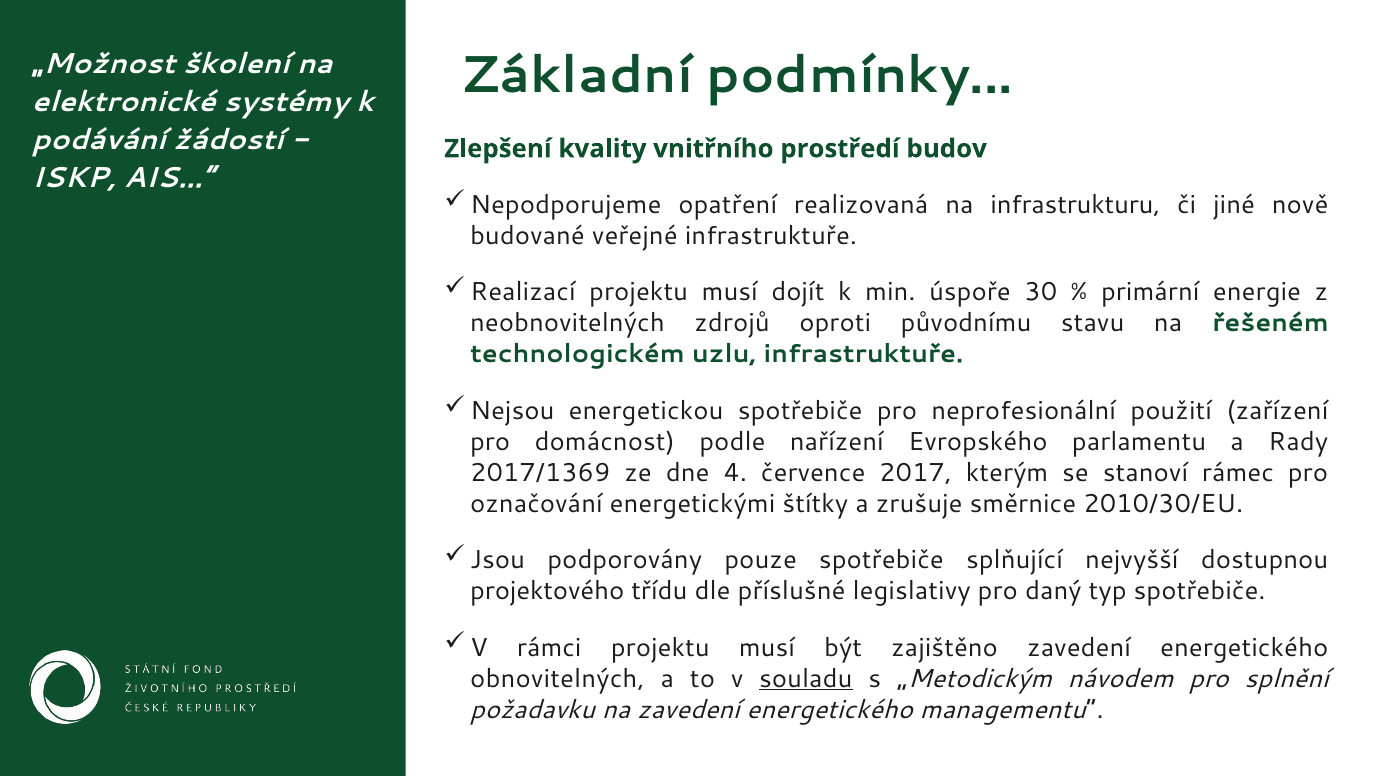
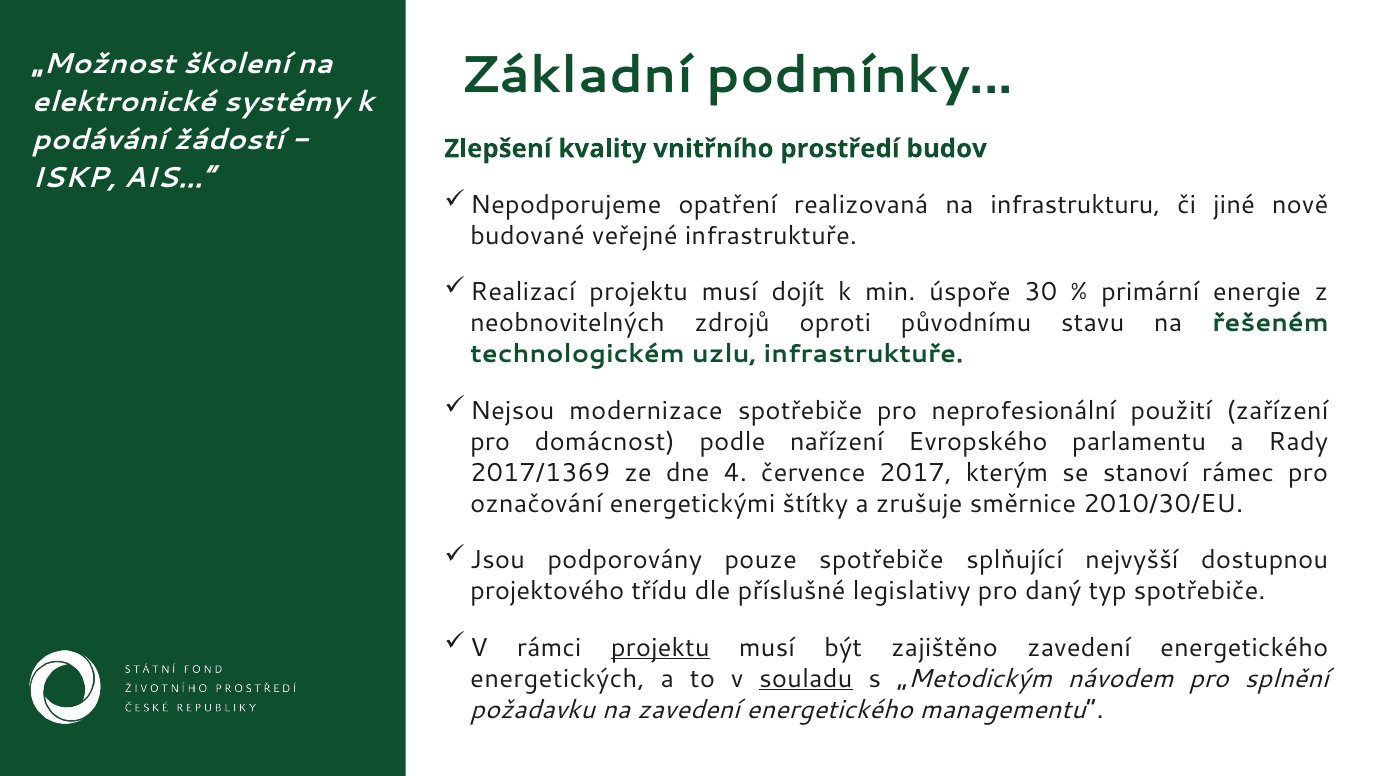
energetickou: energetickou -> modernizace (646, 411)
projektu underline: none -> present (660, 647)
obnovitelných: obnovitelných -> energetických (557, 678)
